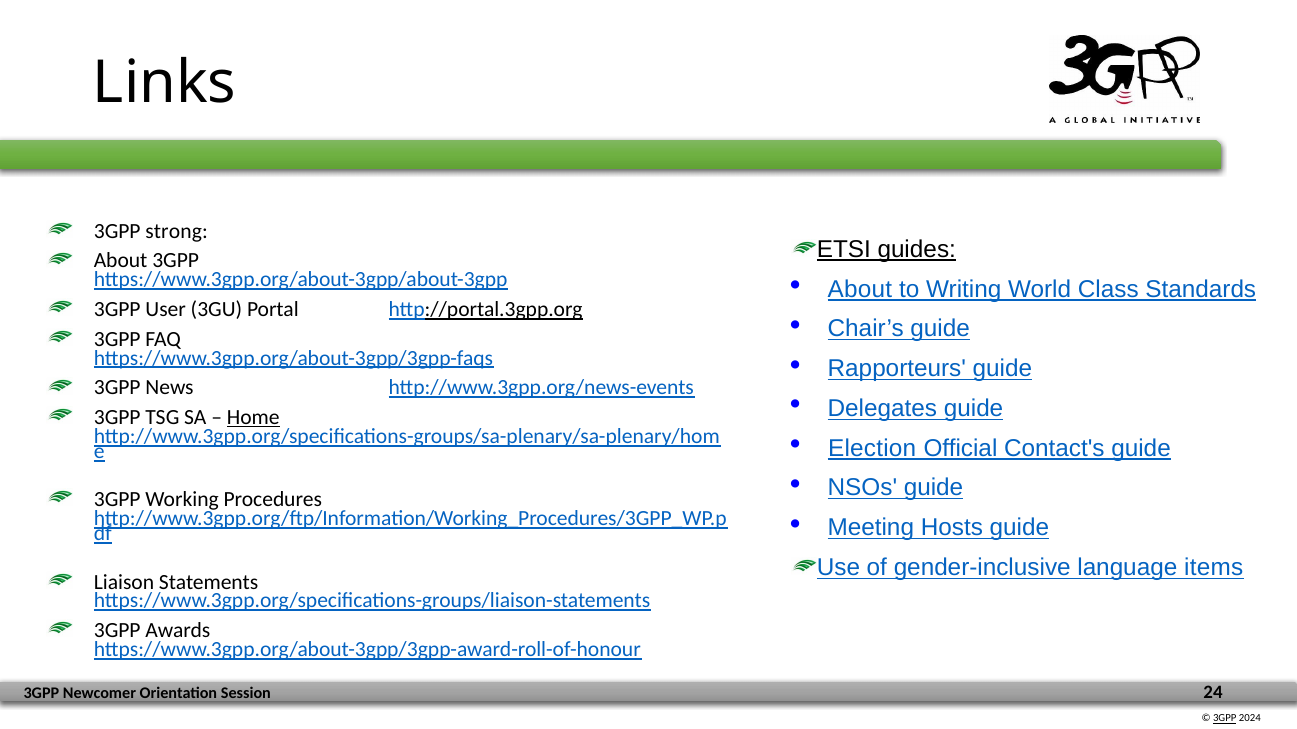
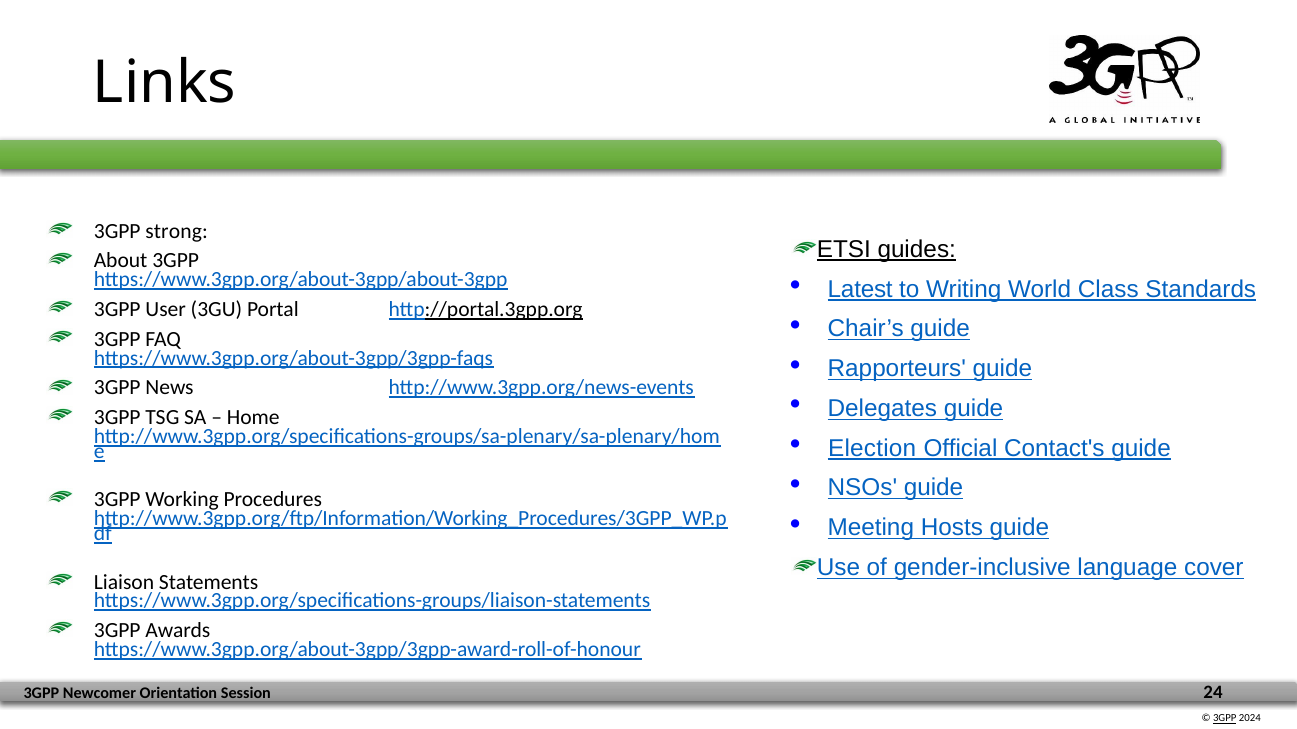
About: About -> Latest (860, 289)
Home underline: present -> none (253, 418)
items: items -> cover (1214, 568)
